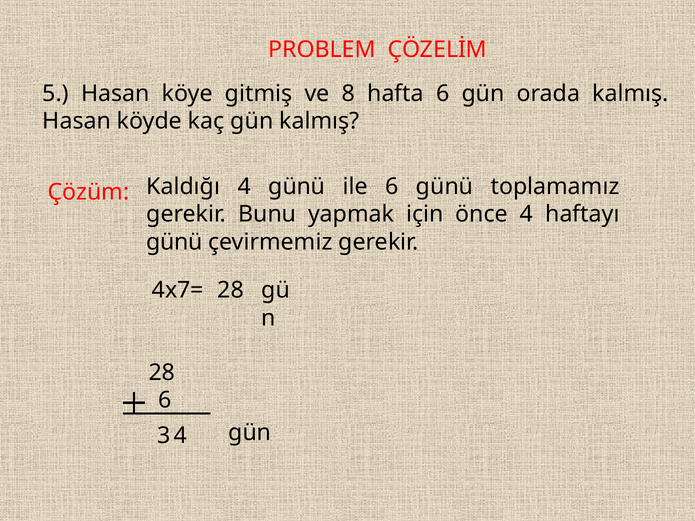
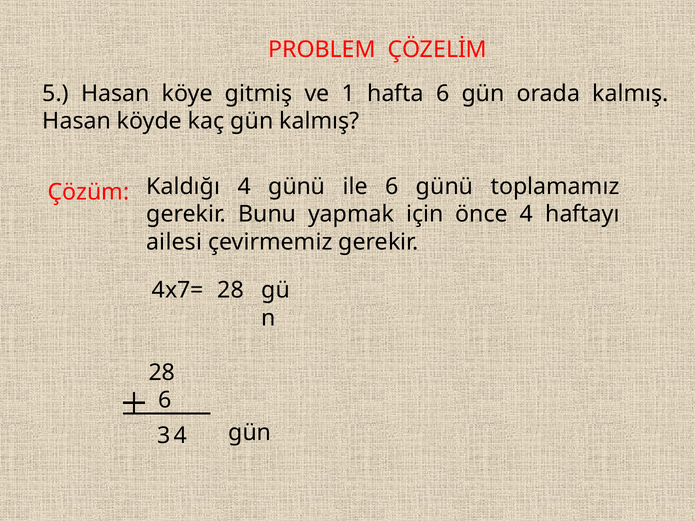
8: 8 -> 1 (348, 93)
günü: günü -> ailesi (174, 242)
